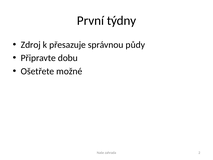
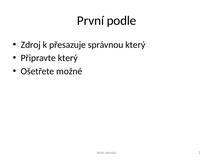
týdny: týdny -> podle (121, 21)
správnou půdy: půdy -> který (135, 45)
Připravte dobu: dobu -> který (68, 58)
